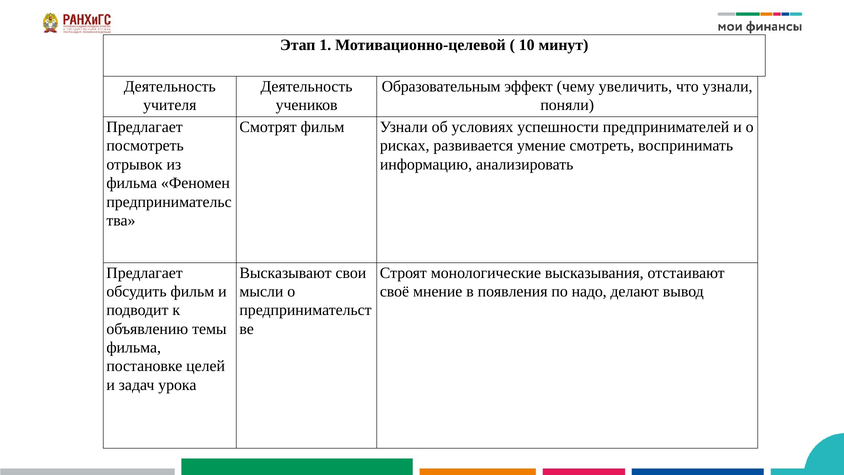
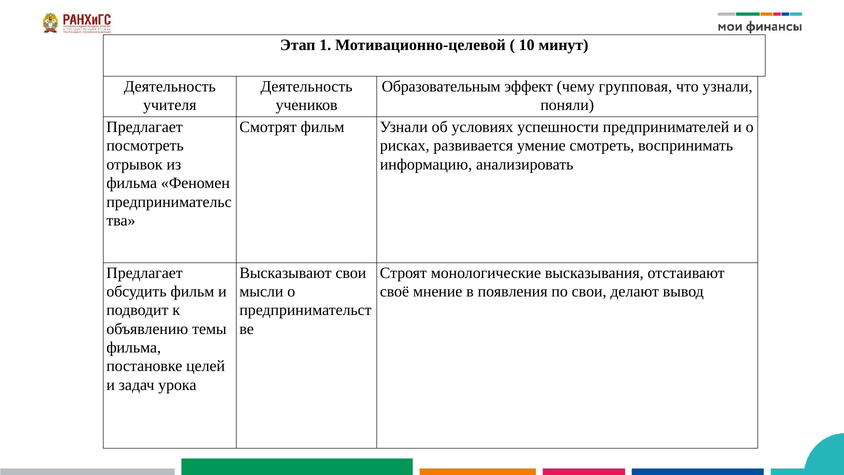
увеличить: увеличить -> групповая (635, 87)
по надо: надо -> свои (589, 292)
